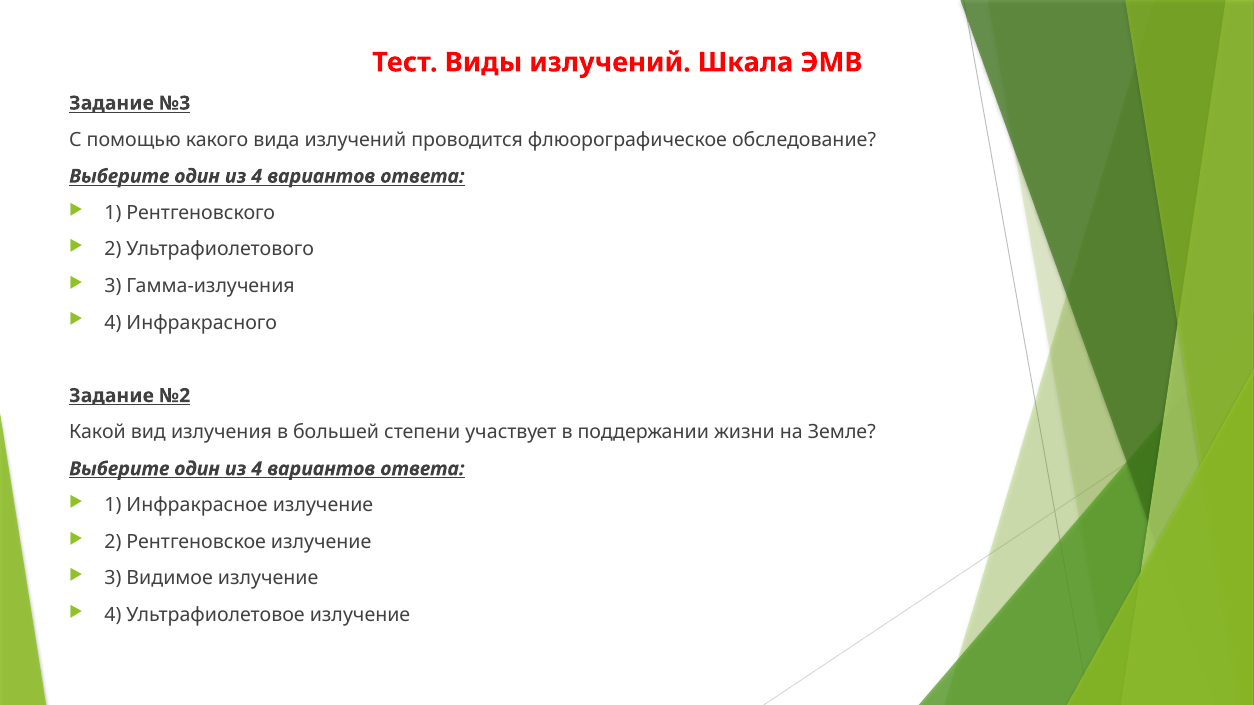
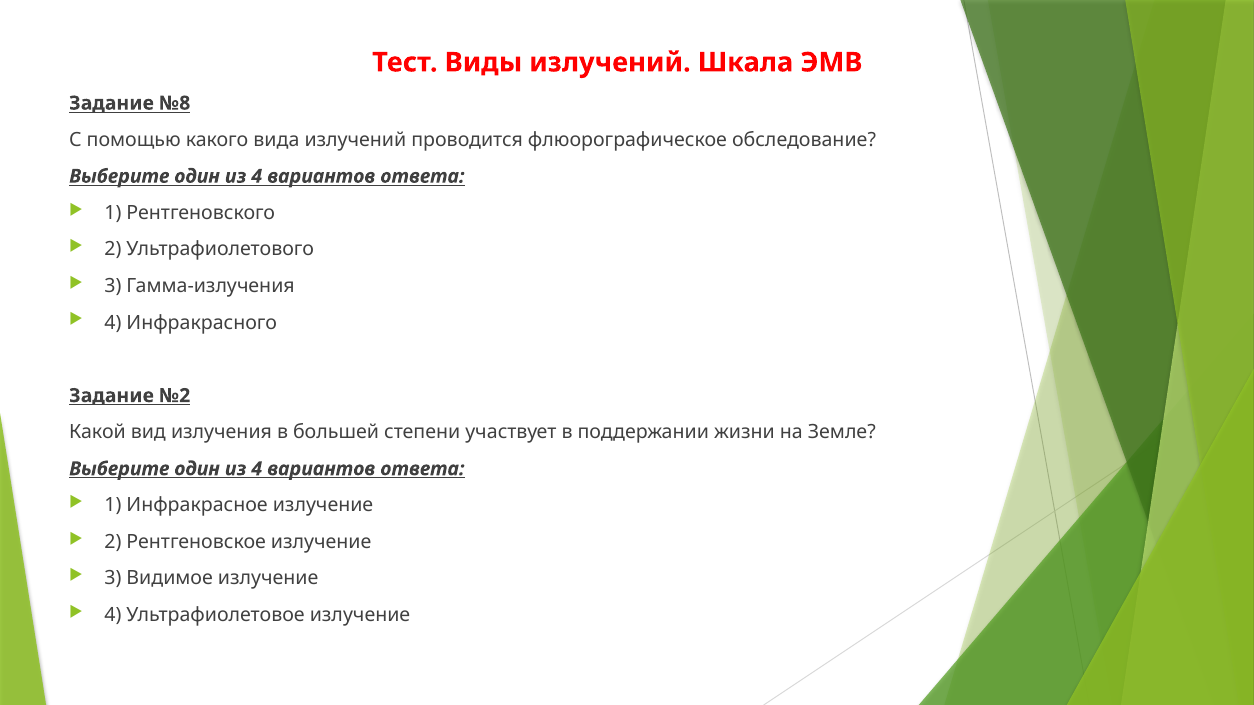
№3: №3 -> №8 (175, 103)
